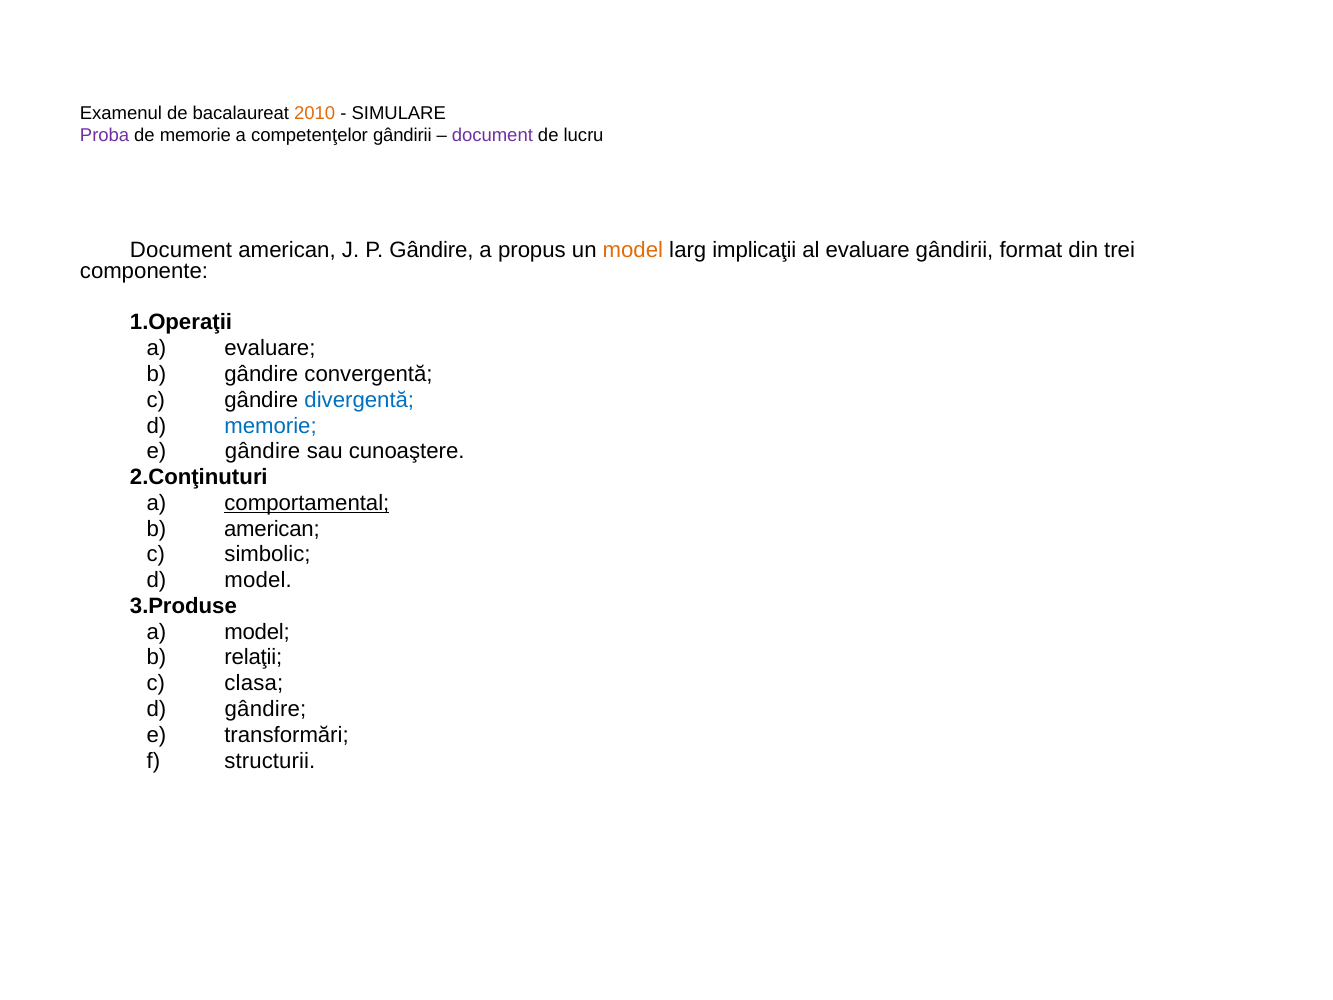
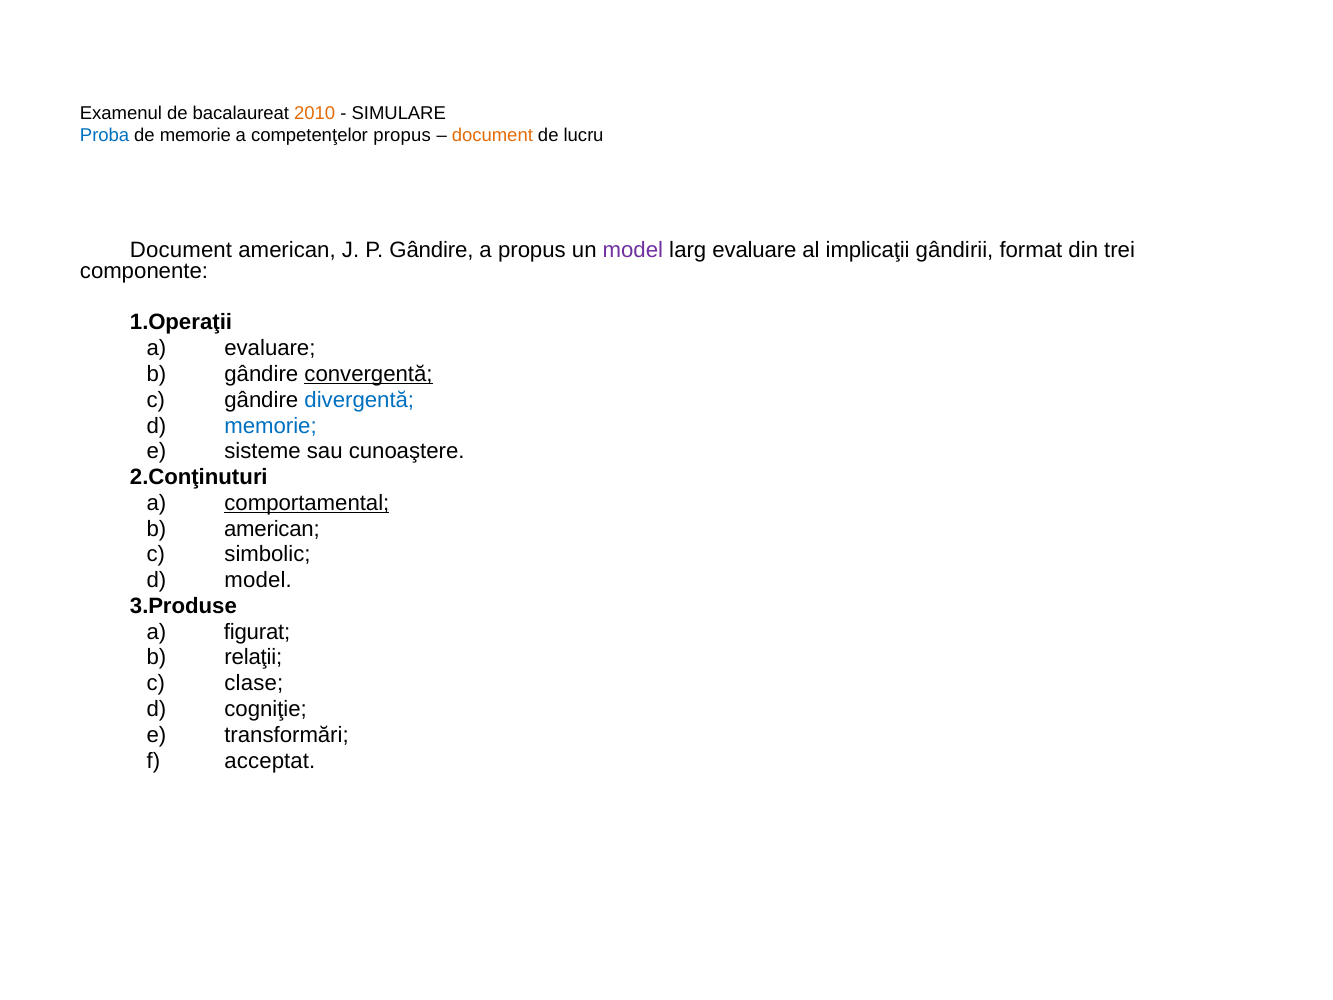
Proba colour: purple -> blue (105, 136)
competenţelor gândirii: gândirii -> propus (402, 136)
document colour: purple -> orange (492, 136)
model colour: orange -> purple (633, 250)
larg implicaţii: implicaţii -> evaluare (754, 250)
al evaluare: evaluare -> implicaţii (868, 250)
convergentă underline: none -> present (369, 374)
gândire: gândire -> sisteme (263, 451)
a model: model -> figurat (257, 632)
clasa: clasa -> clase (254, 683)
gândire: gândire -> cogniţie (266, 709)
structurii: structurii -> acceptat (270, 761)
